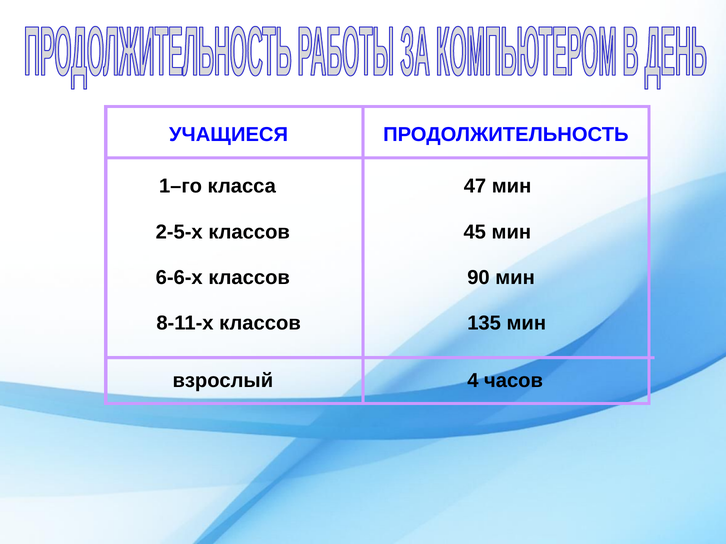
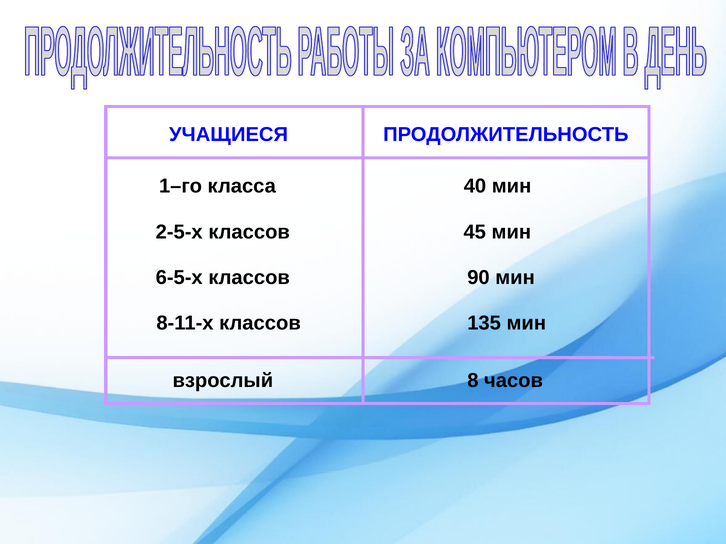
47: 47 -> 40 (475, 187)
6-6-х: 6-6-х -> 6-5-х (179, 278)
4: 4 -> 8 (473, 381)
